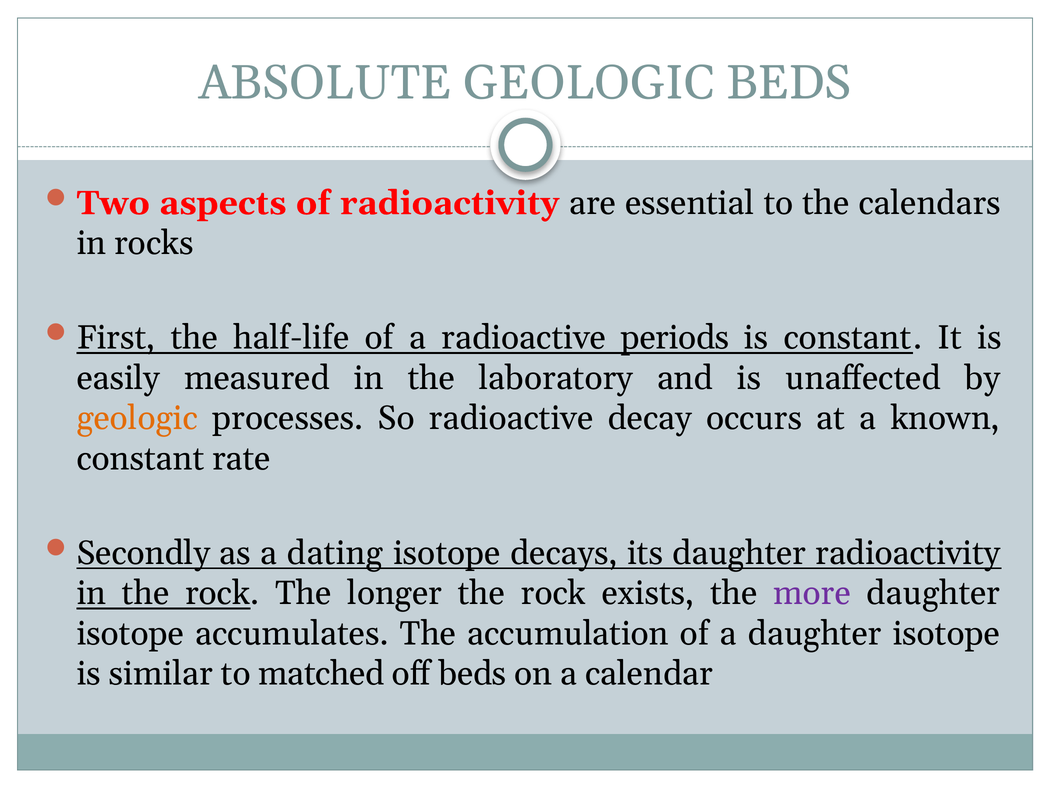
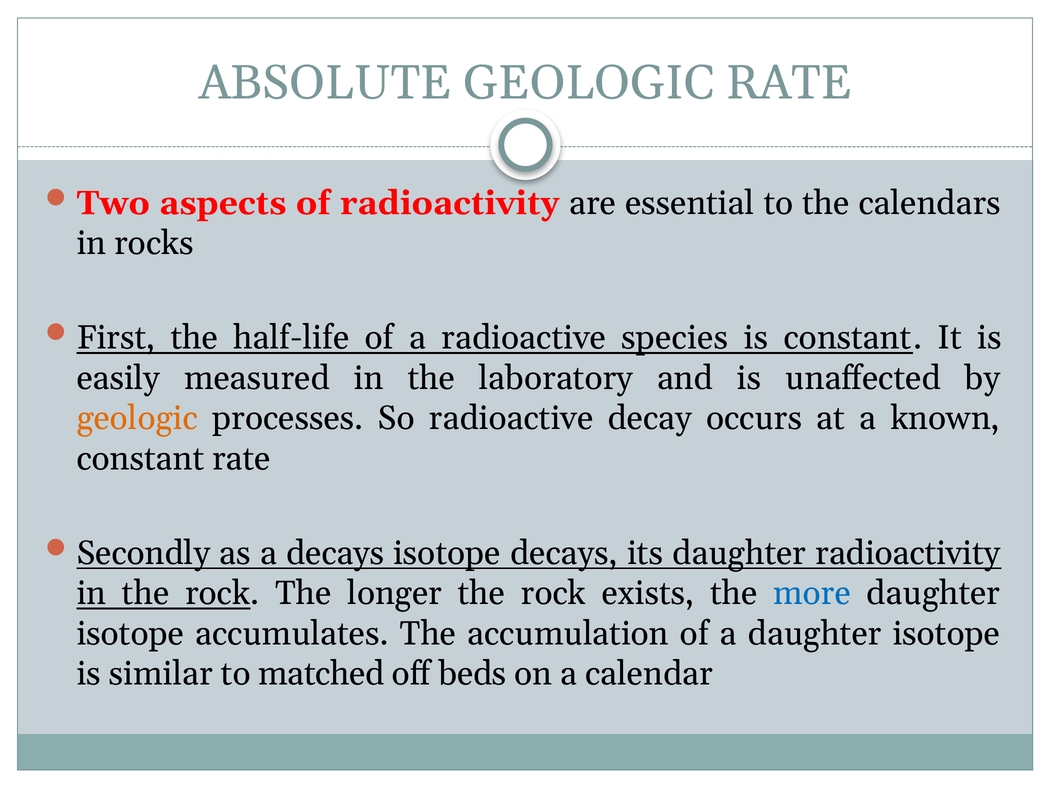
GEOLOGIC BEDS: BEDS -> RATE (789, 83)
periods: periods -> species (675, 338)
a dating: dating -> decays (335, 553)
more colour: purple -> blue (812, 593)
